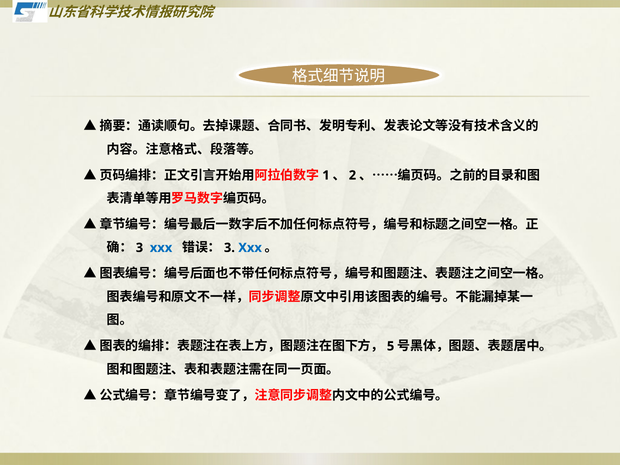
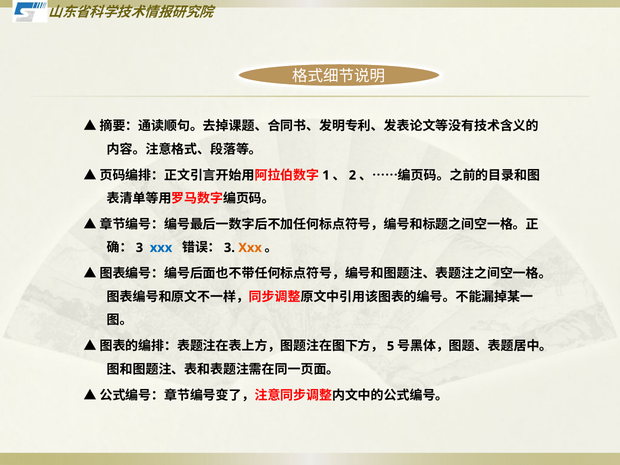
Xxx colour: blue -> orange (250, 248)
